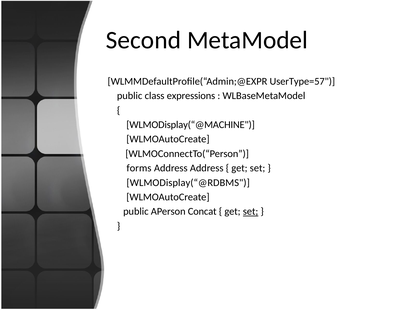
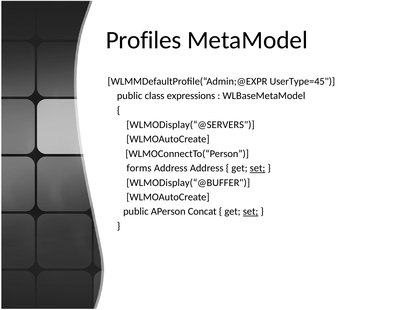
Second: Second -> Profiles (144, 40)
UserType=57: UserType=57 -> UserType=45 (302, 81)
WLMODisplay(“@MACHINE: WLMODisplay(“@MACHINE -> WLMODisplay(“@SERVERS (190, 125)
set underline: none -> present (258, 168)
WLMODisplay(“@RDBMS: WLMODisplay(“@RDBMS -> WLMODisplay(“@BUFFER (188, 183)
